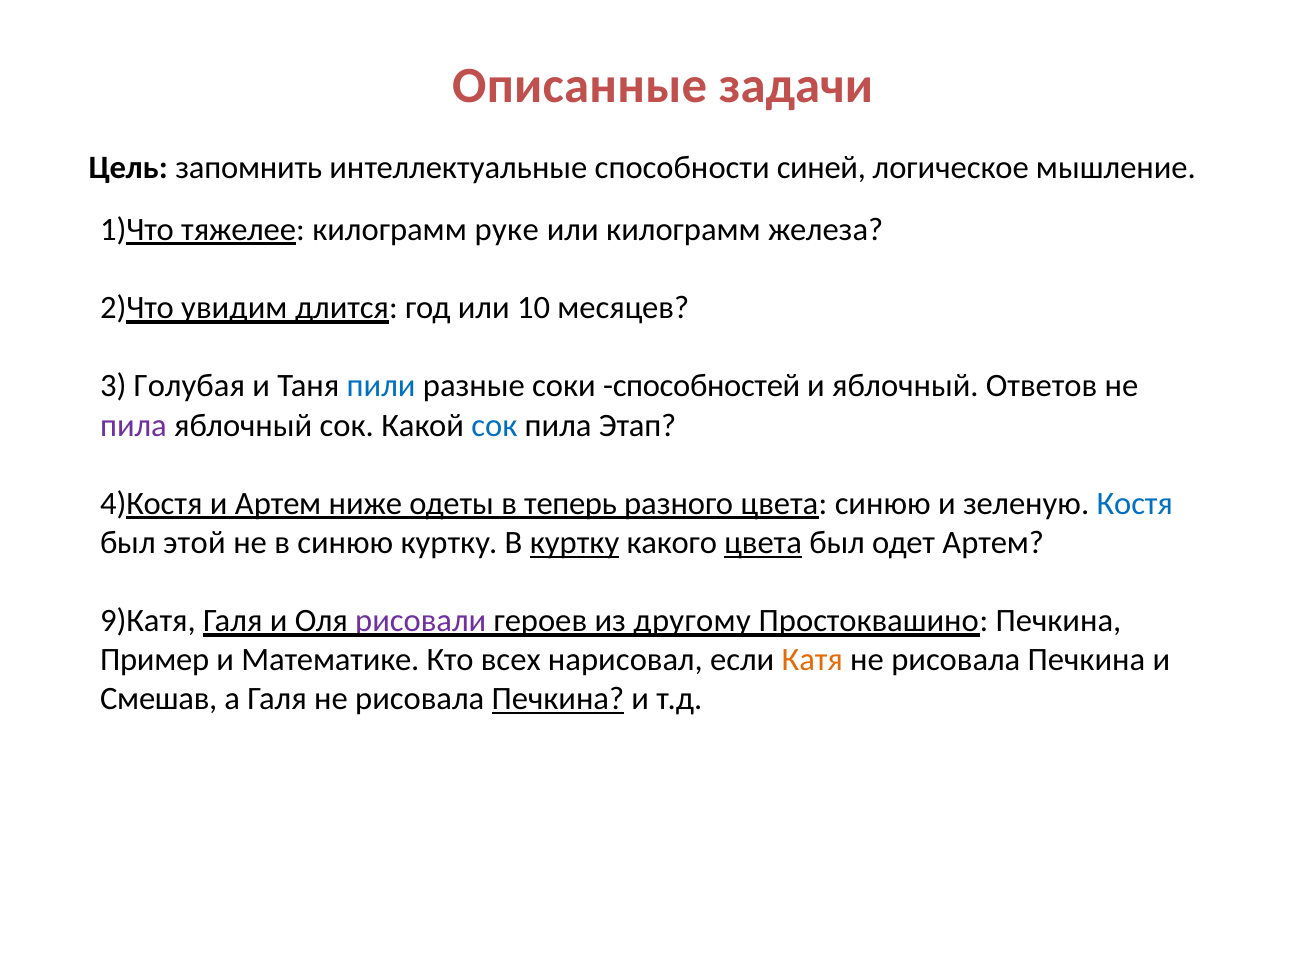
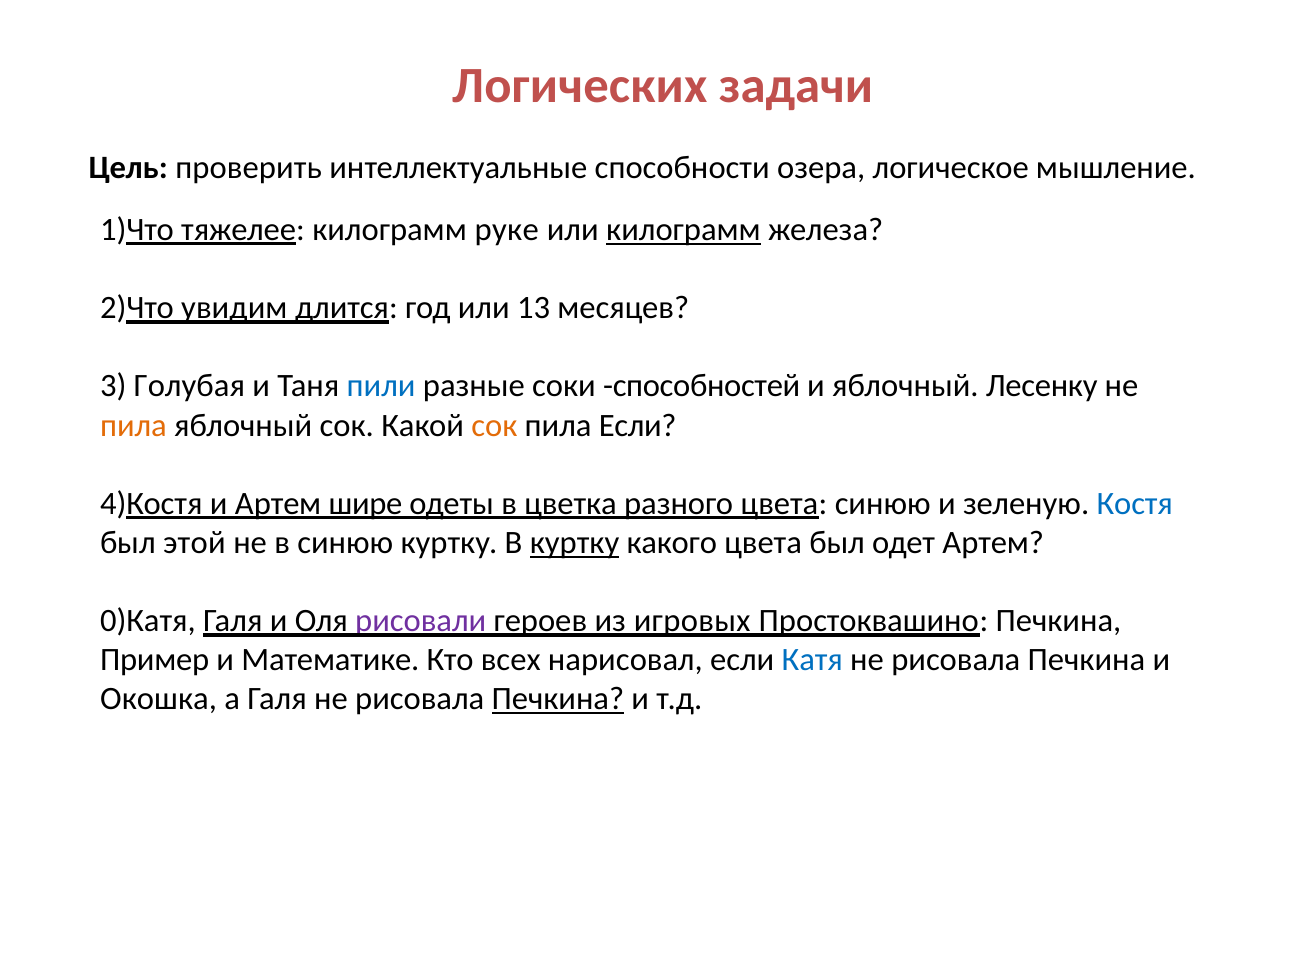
Описанные: Описанные -> Логических (580, 86)
запомнить: запомнить -> проверить (249, 168)
синей: синей -> озера (821, 168)
килограмм underline: none -> present (683, 230)
10: 10 -> 13 (534, 308)
Ответов: Ответов -> Лесенку (1042, 386)
пила colour: purple -> orange (133, 426)
сок colour: blue -> orange (494, 426)
пила Этап: Этап -> Если (638, 426)
ниже: ниже -> шире (365, 504)
теперь: теперь -> цветка (570, 504)
цвета underline: present -> none (763, 543)
9)Катя: 9)Катя -> 0)Катя (148, 621)
другому: другому -> игровых (692, 621)
Катя colour: orange -> blue (812, 660)
Смешав: Смешав -> Окошка (159, 700)
